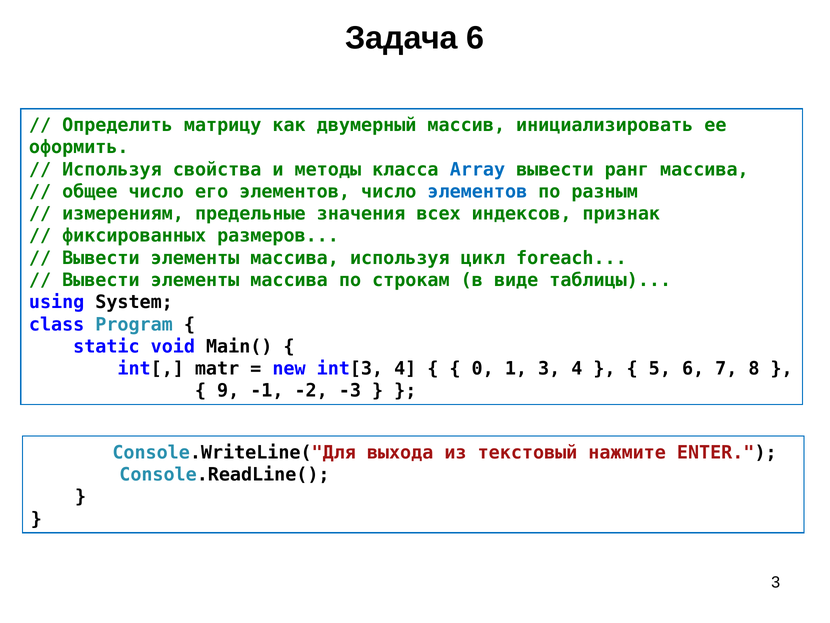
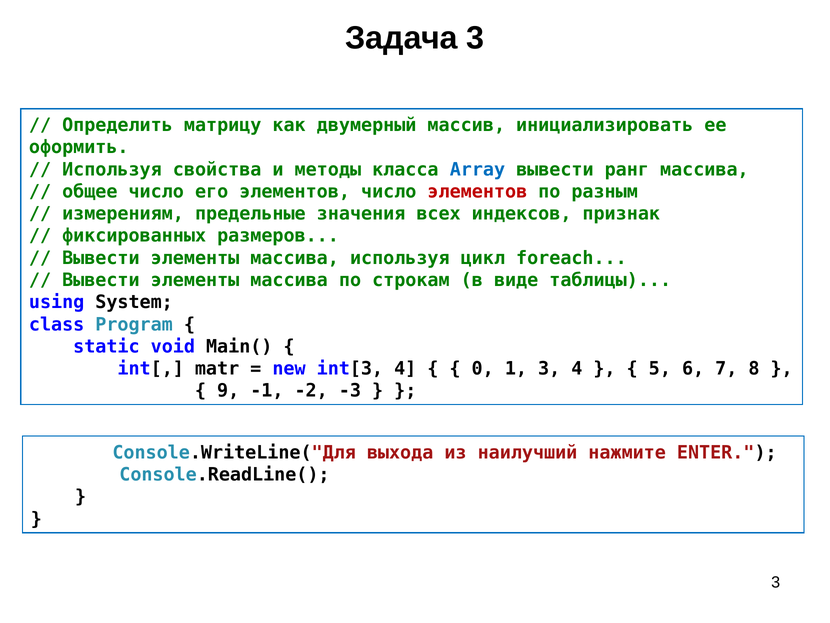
Задача 6: 6 -> 3 (475, 38)
элементов colour: blue -> red (477, 191)
текстовый: текстовый -> наилучший (528, 452)
